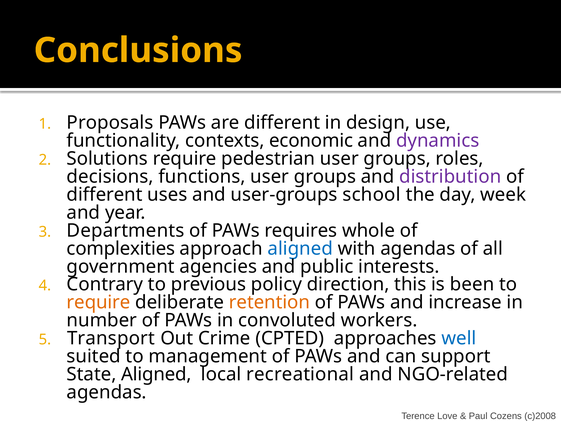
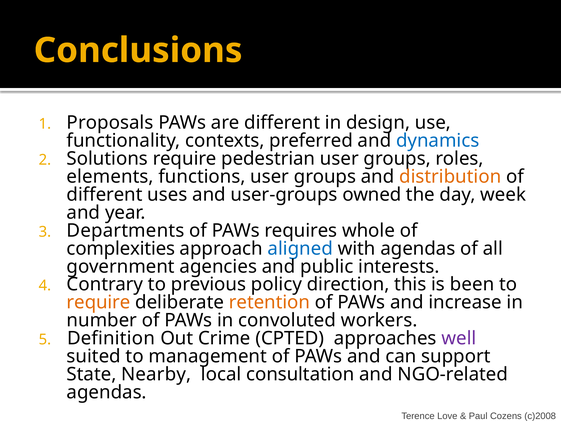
economic: economic -> preferred (311, 141)
dynamics colour: purple -> blue (438, 141)
decisions: decisions -> elements (110, 177)
distribution colour: purple -> orange (450, 177)
school: school -> owned (372, 195)
Transport: Transport -> Definition (111, 338)
well colour: blue -> purple (459, 338)
State Aligned: Aligned -> Nearby (156, 374)
recreational: recreational -> consultation (300, 374)
